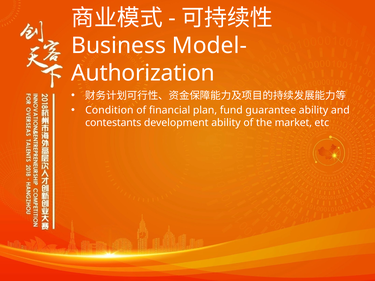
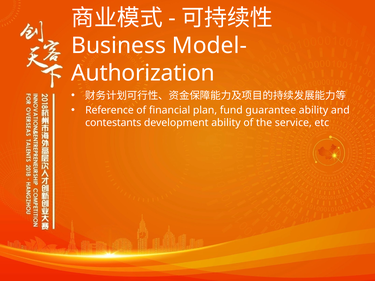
Condition: Condition -> Reference (109, 110)
market: market -> service (293, 123)
